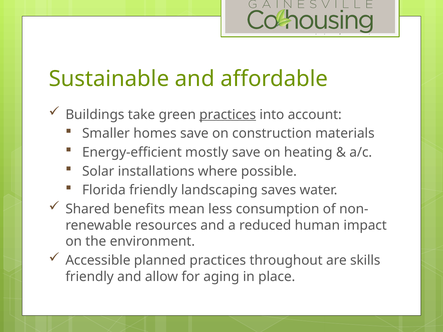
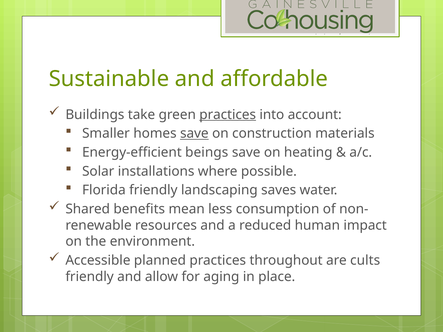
save underline: none -> present (194, 134)
mostly: mostly -> beings (207, 152)
skills: skills -> cults (365, 261)
